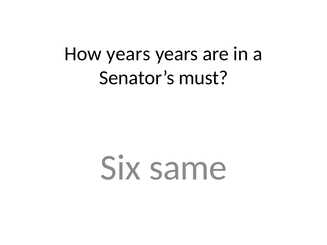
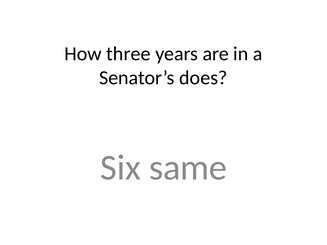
How years: years -> three (128, 54)
must: must -> does (203, 78)
